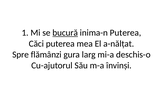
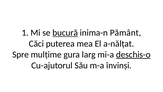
inima-n Puterea: Puterea -> Pământ (126, 33)
flămânzi: flămânzi -> mulțime (46, 54)
deschis-o underline: none -> present (133, 54)
